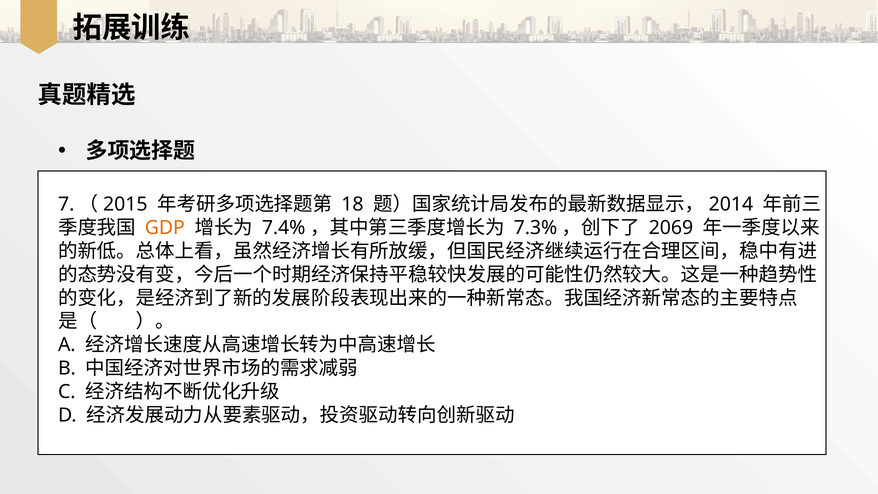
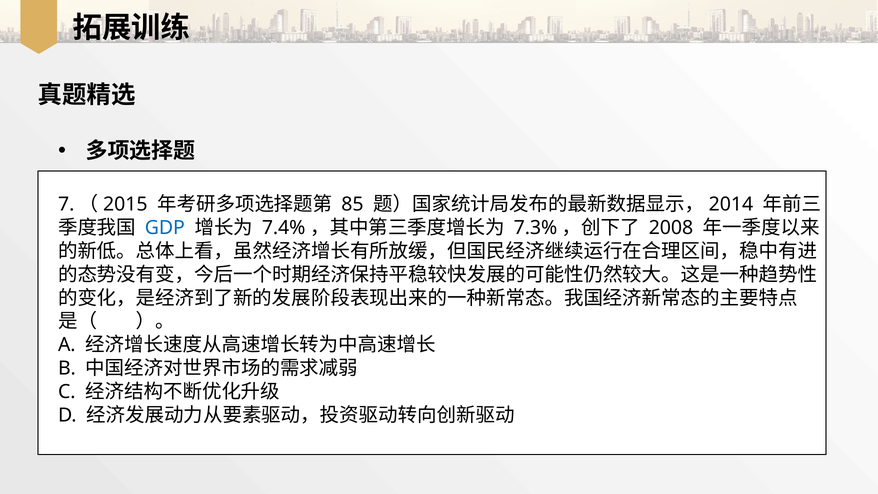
18: 18 -> 85 (352, 204)
GDP colour: orange -> blue (165, 228)
2069: 2069 -> 2008 (671, 228)
